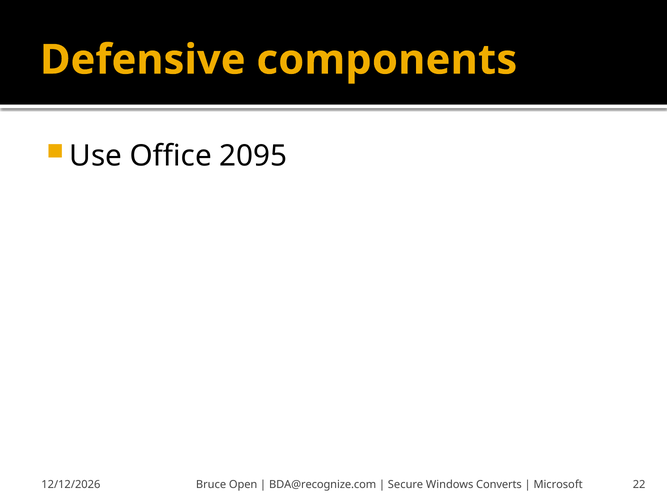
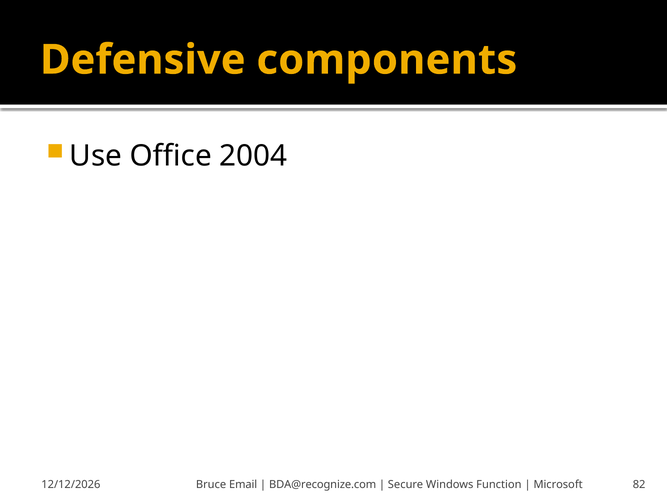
2095: 2095 -> 2004 (253, 156)
Open: Open -> Email (243, 485)
Converts: Converts -> Function (499, 485)
22: 22 -> 82 (639, 485)
